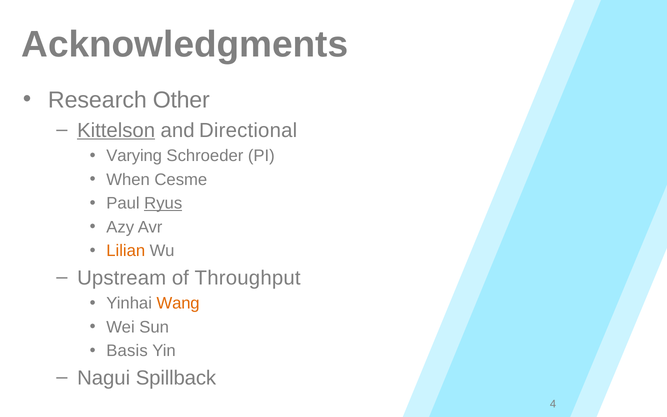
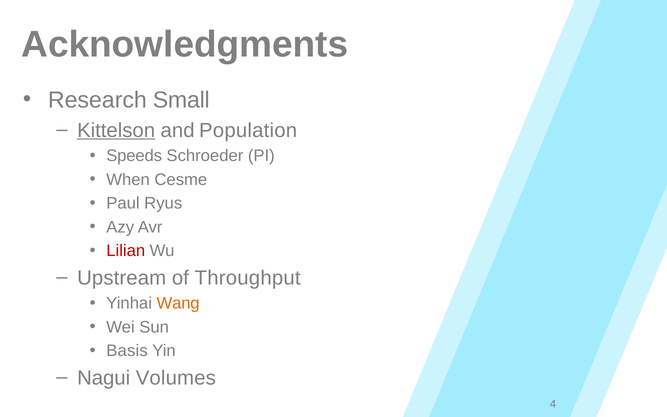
Other: Other -> Small (181, 100)
Directional: Directional -> Population (248, 130)
Varying: Varying -> Speeds (134, 156)
Ryus underline: present -> none (163, 203)
Lilian colour: orange -> red (126, 251)
Spillback: Spillback -> Volumes (176, 378)
